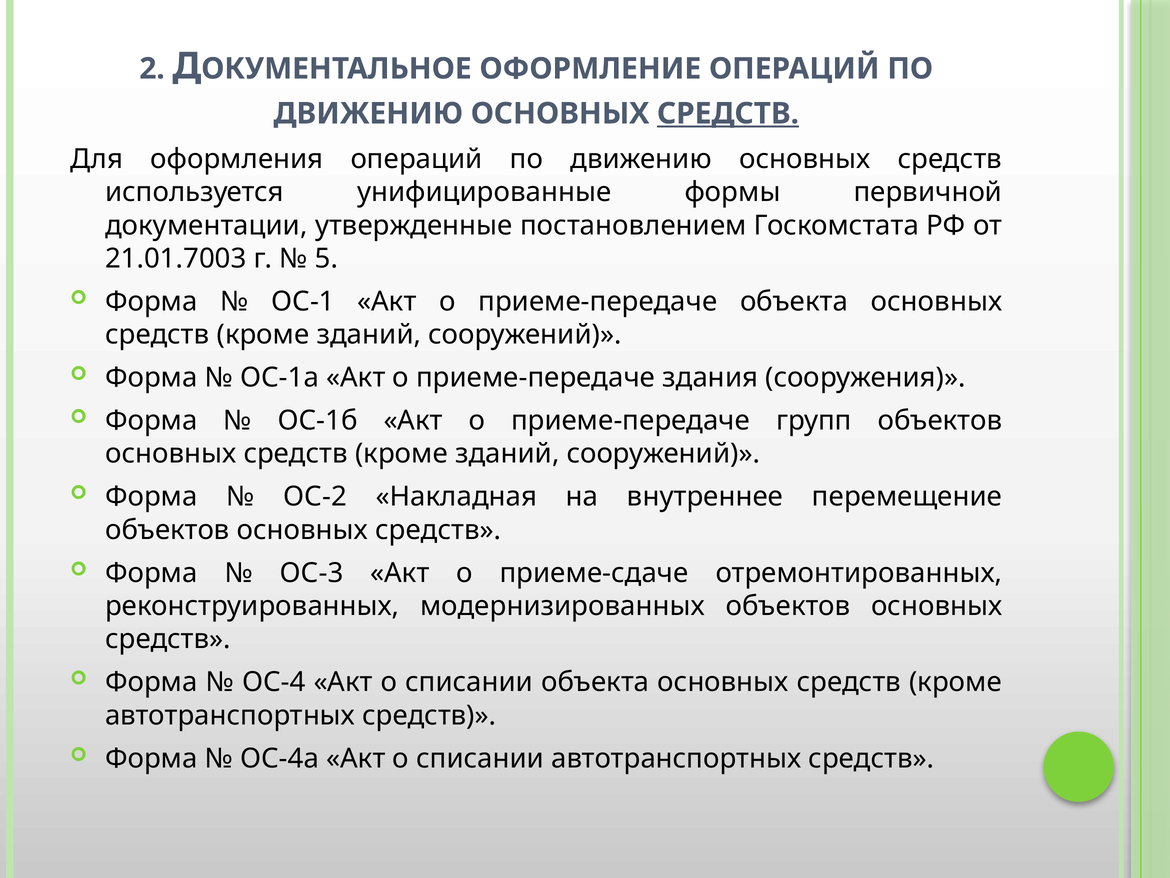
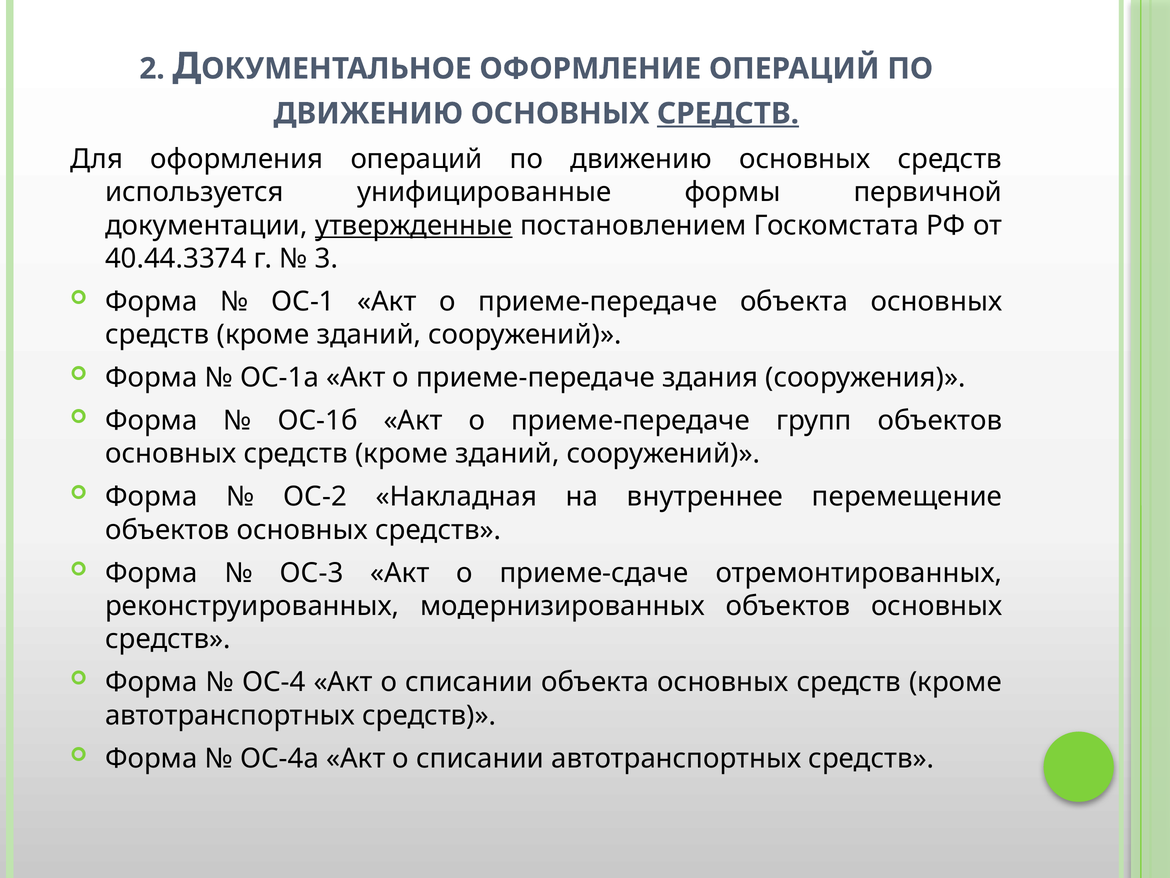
утвержденные underline: none -> present (414, 225)
21.01.7003: 21.01.7003 -> 40.44.3374 (176, 258)
5: 5 -> 3 (326, 258)
